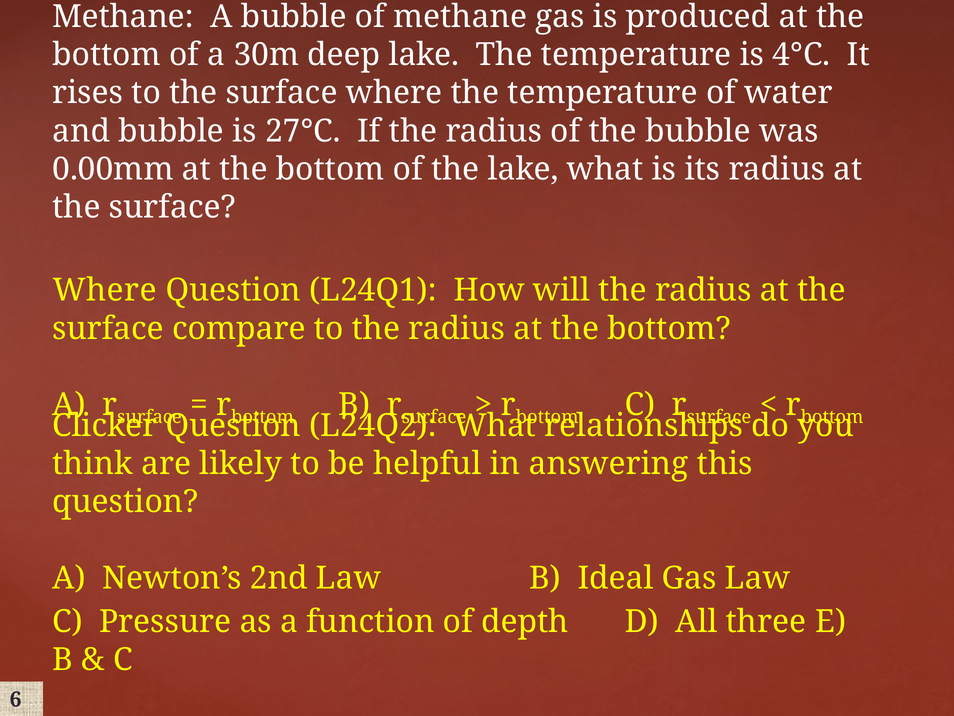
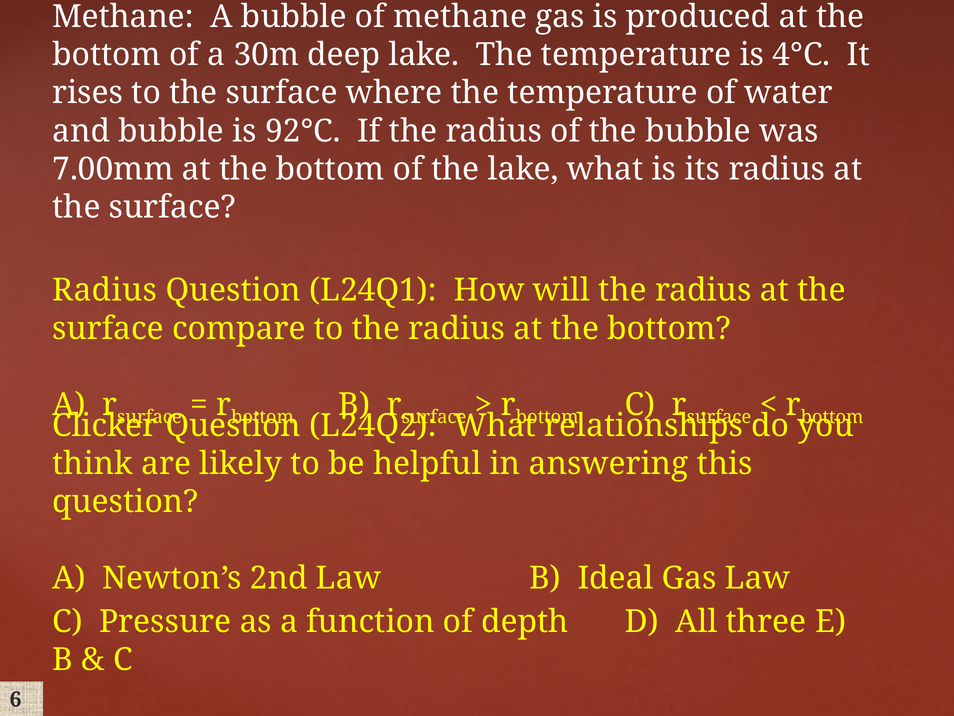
27°C: 27°C -> 92°C (303, 131)
0.00mm: 0.00mm -> 7.00mm (113, 169)
Where: Where -> Radius (105, 290)
